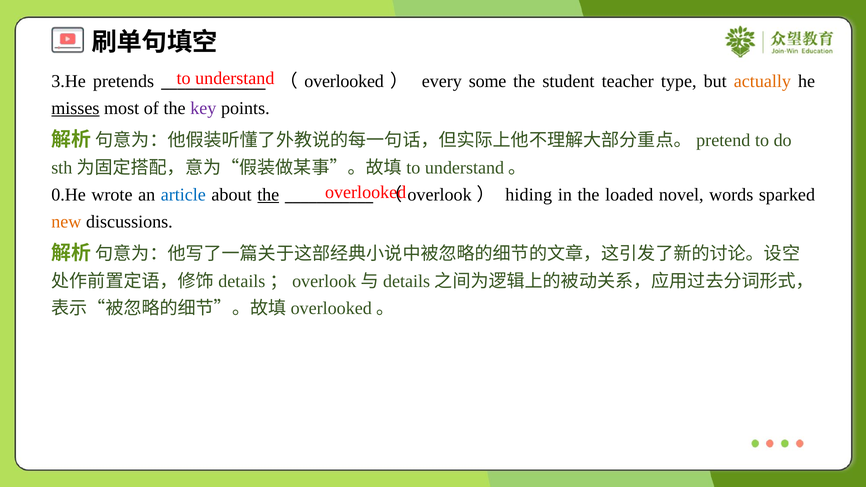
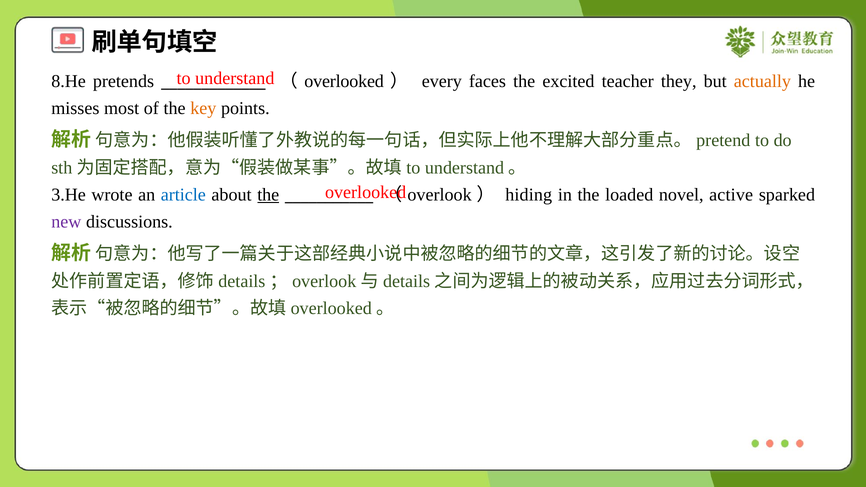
3.He: 3.He -> 8.He (69, 81)
some: some -> faces (487, 81)
student: student -> excited (568, 81)
type: type -> they (679, 81)
misses underline: present -> none (75, 108)
key colour: purple -> orange (203, 108)
0.He: 0.He -> 3.He (69, 195)
words: words -> active (731, 195)
new colour: orange -> purple (66, 222)
